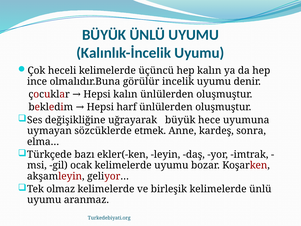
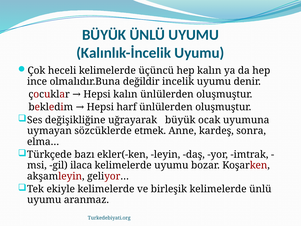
görülür: görülür -> değildir (141, 81)
hece: hece -> ocak (209, 120)
ocak: ocak -> ilaca (81, 165)
olmaz: olmaz -> ekiyle (61, 189)
